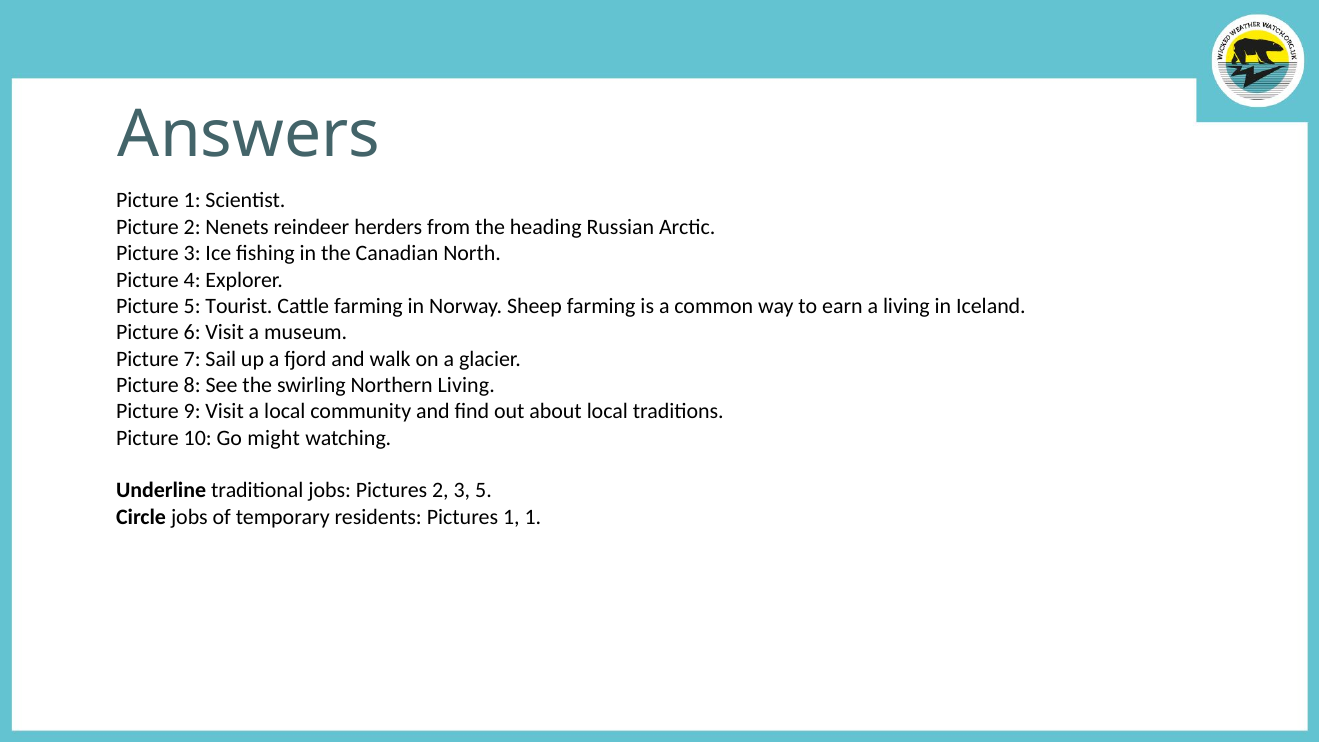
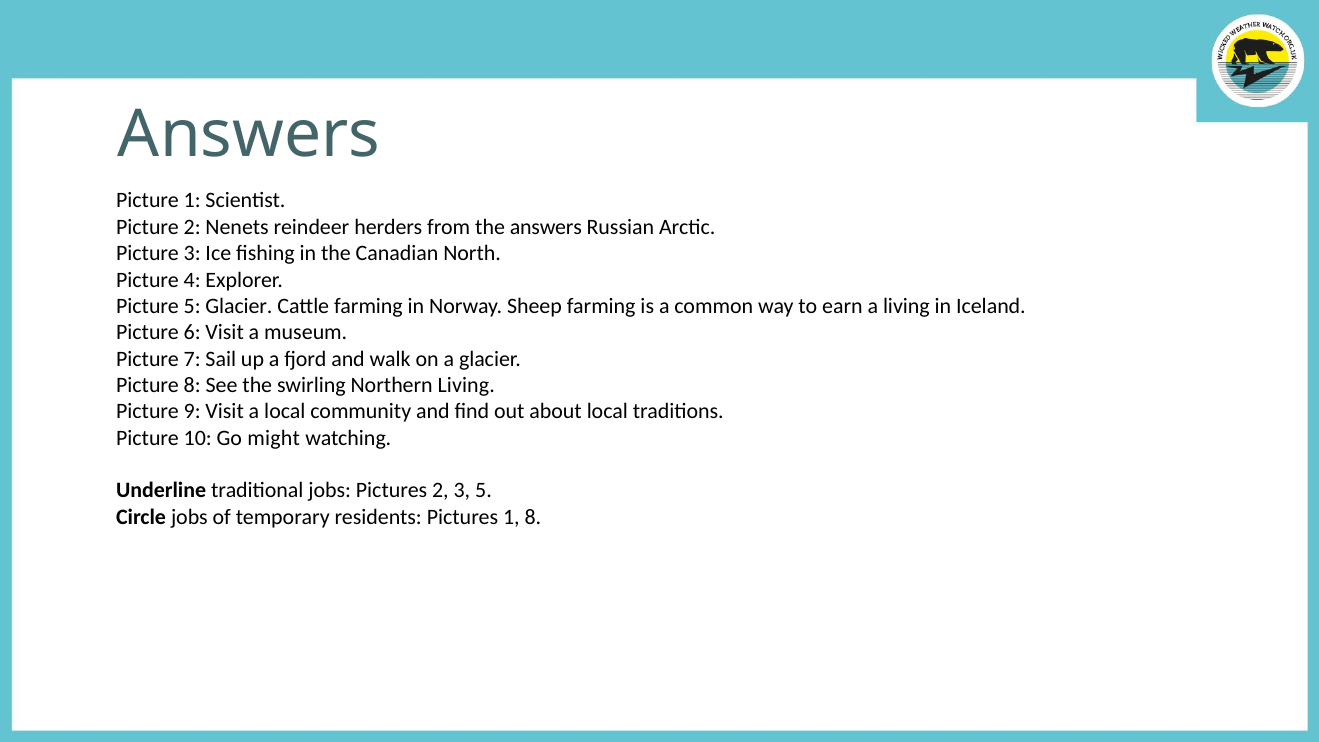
the heading: heading -> answers (546, 227)
5 Tourist: Tourist -> Glacier (239, 306)
1 1: 1 -> 8 (533, 517)
